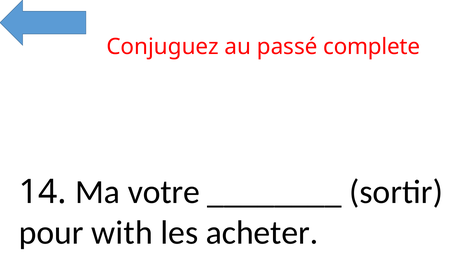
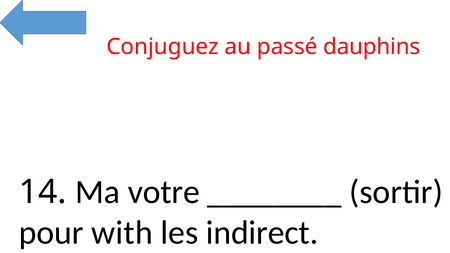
complete: complete -> dauphins (372, 47)
acheter: acheter -> indirect (262, 233)
